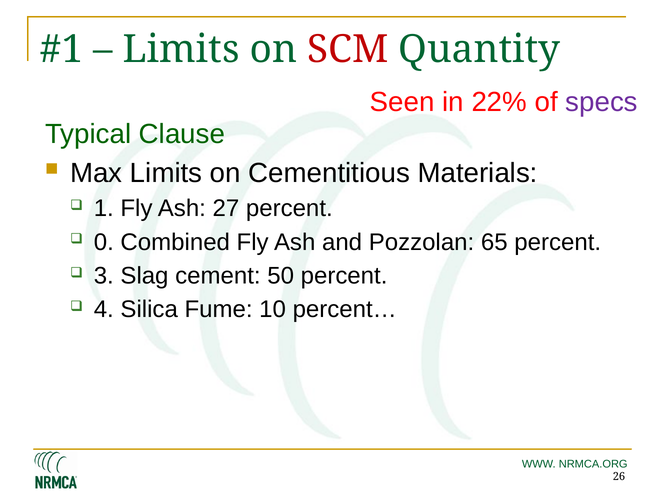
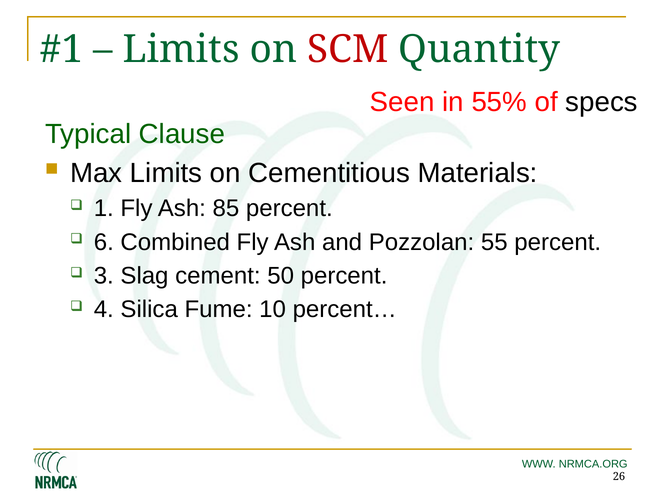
22%: 22% -> 55% (499, 102)
specs colour: purple -> black (602, 102)
27: 27 -> 85 (226, 208)
0: 0 -> 6 (104, 242)
65: 65 -> 55 (494, 242)
